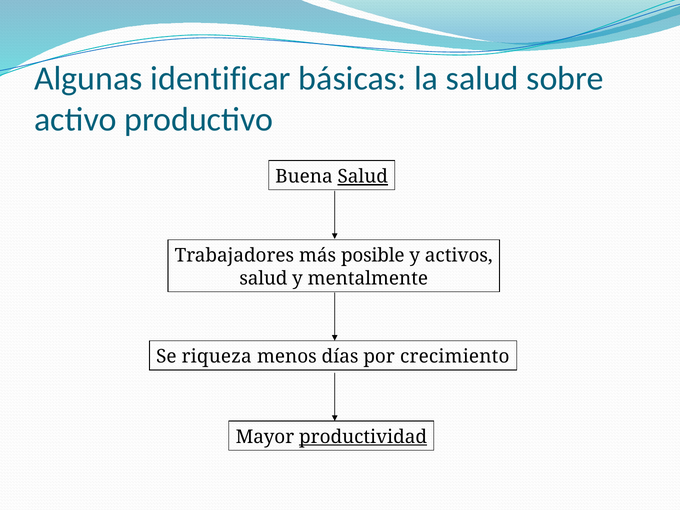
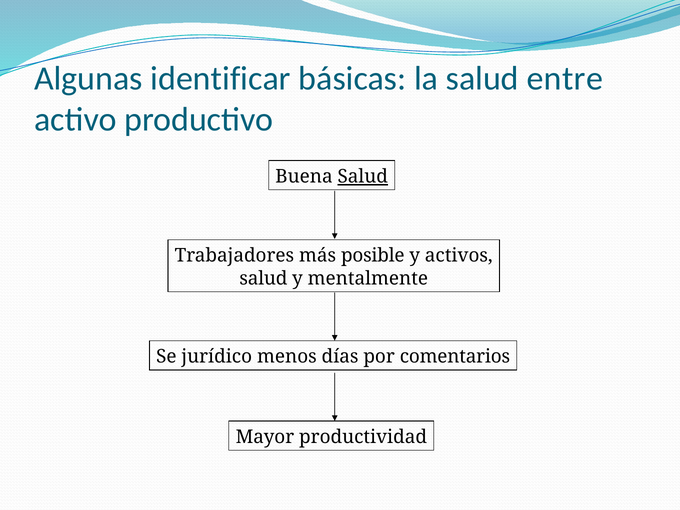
sobre: sobre -> entre (565, 79)
riqueza: riqueza -> jurídico (217, 357)
crecimiento: crecimiento -> comentarios (455, 357)
productividad underline: present -> none (363, 437)
